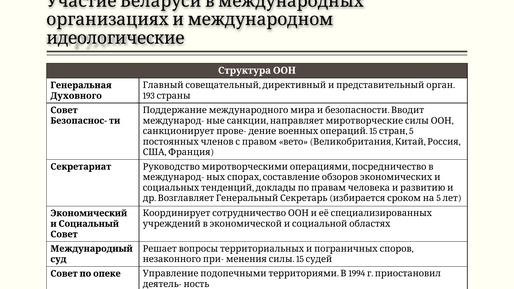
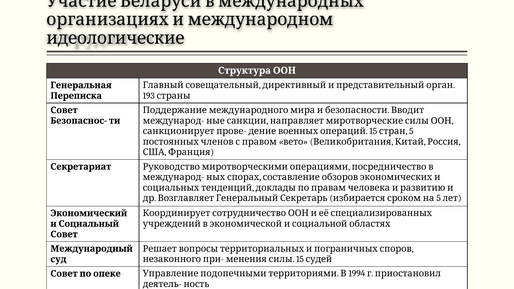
Духовного: Духовного -> Переписка (76, 96)
